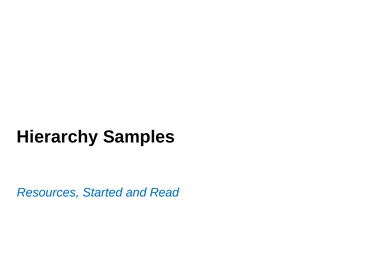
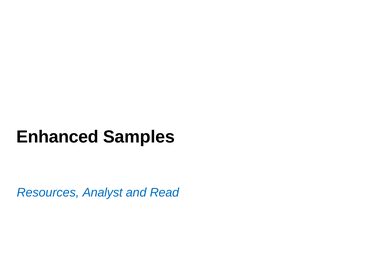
Hierarchy: Hierarchy -> Enhanced (58, 137)
Started: Started -> Analyst (103, 192)
